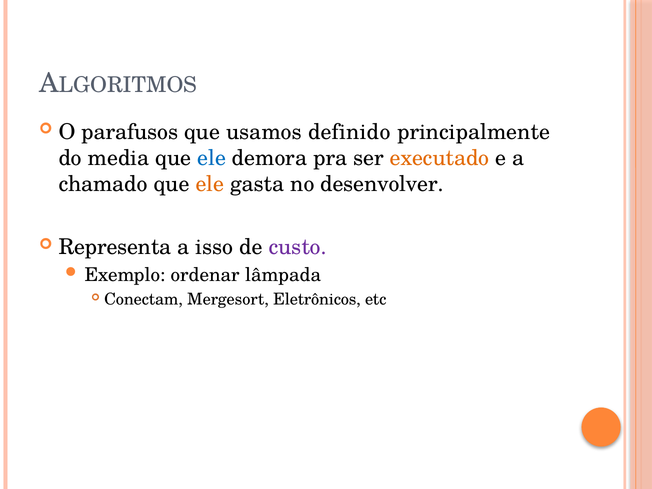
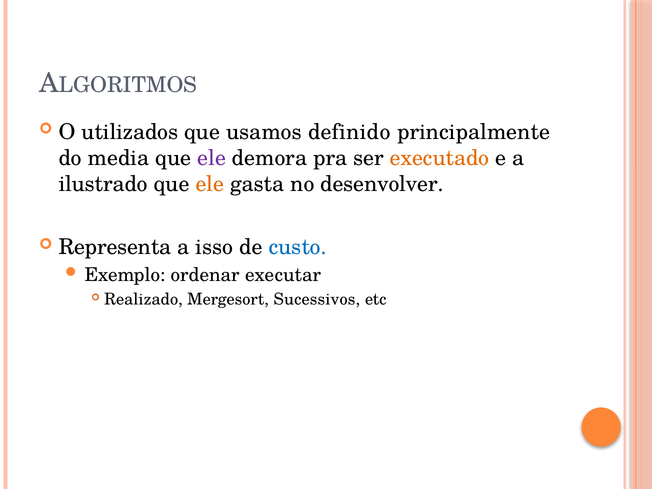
parafusos: parafusos -> utilizados (130, 132)
ele colour: blue -> purple (212, 158)
chamado: chamado -> ilustrado (103, 184)
custo colour: purple -> blue (298, 247)
lâmpada: lâmpada -> executar (283, 275)
Conectam: Conectam -> Realizado (143, 299)
Eletrônicos: Eletrônicos -> Sucessivos (317, 299)
